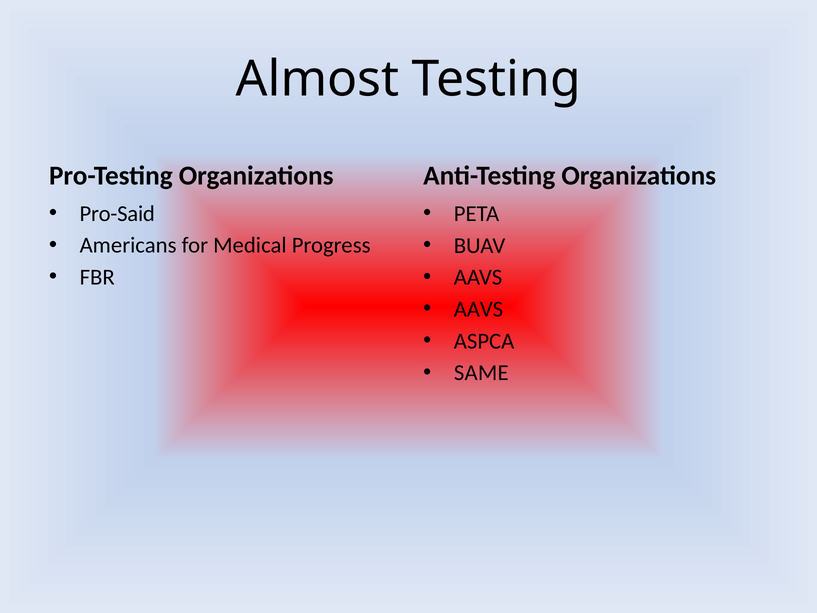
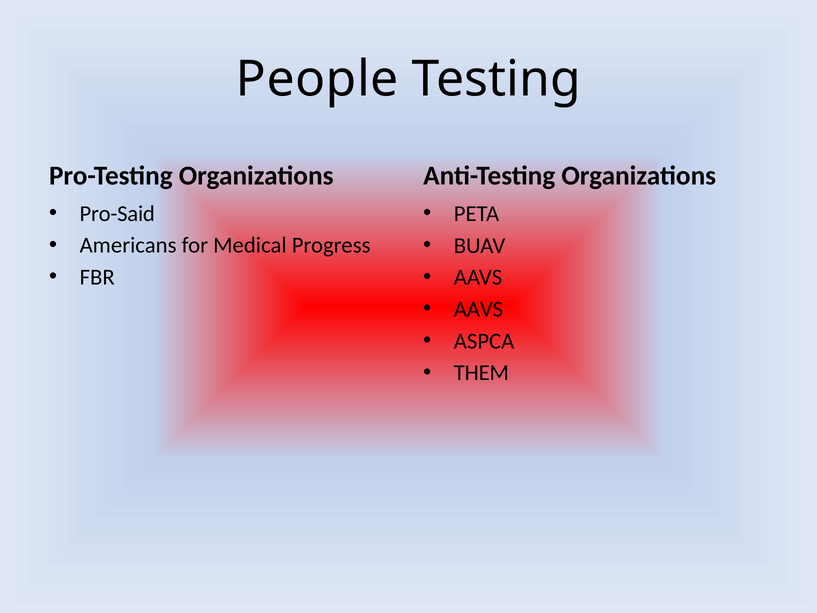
Almost: Almost -> People (317, 79)
SAME: SAME -> THEM (481, 373)
